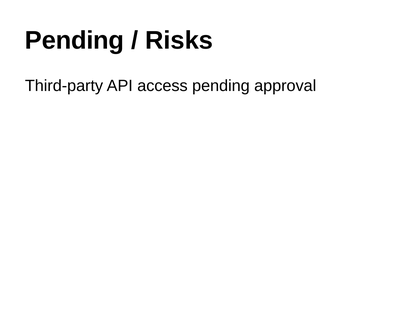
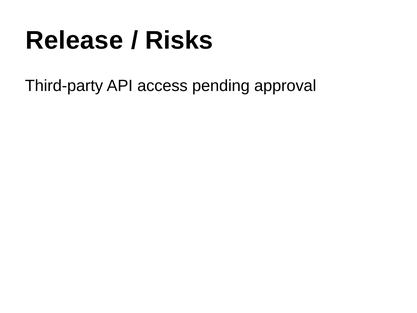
Pending: Pending -> Release (74, 40)
